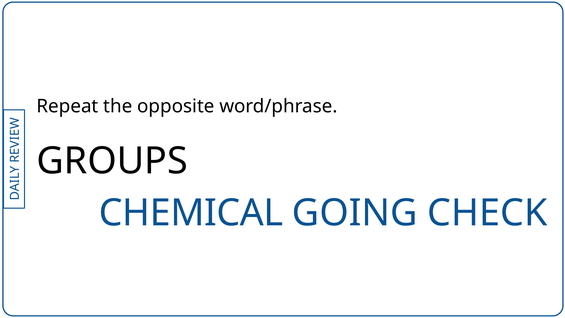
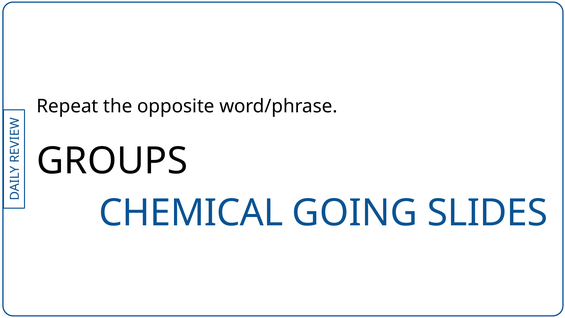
CHECK: CHECK -> SLIDES (488, 213)
